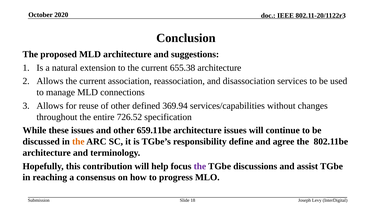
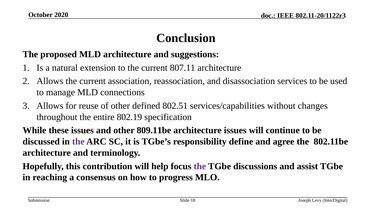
655.38: 655.38 -> 807.11 (183, 68)
369.94: 369.94 -> 802.51 (175, 106)
726.52: 726.52 -> 802.19 (129, 117)
659.11be: 659.11be -> 809.11be (154, 131)
the colour: orange -> purple (78, 142)
